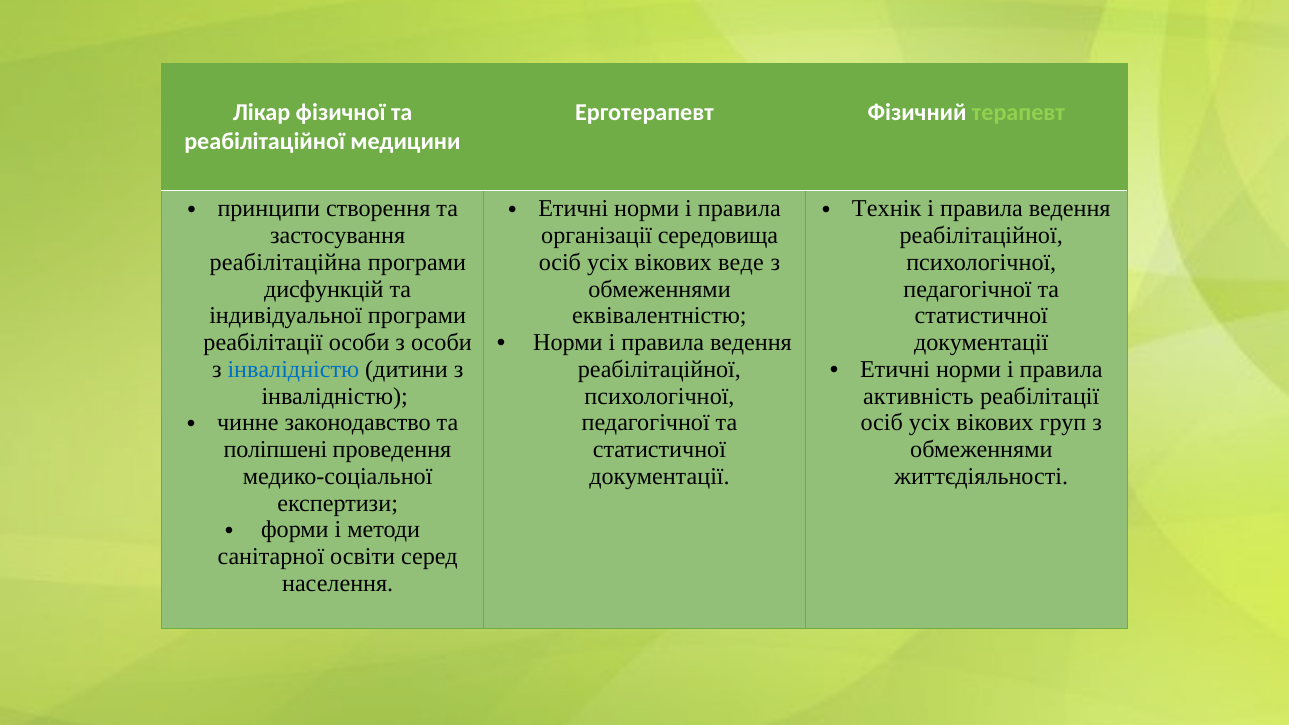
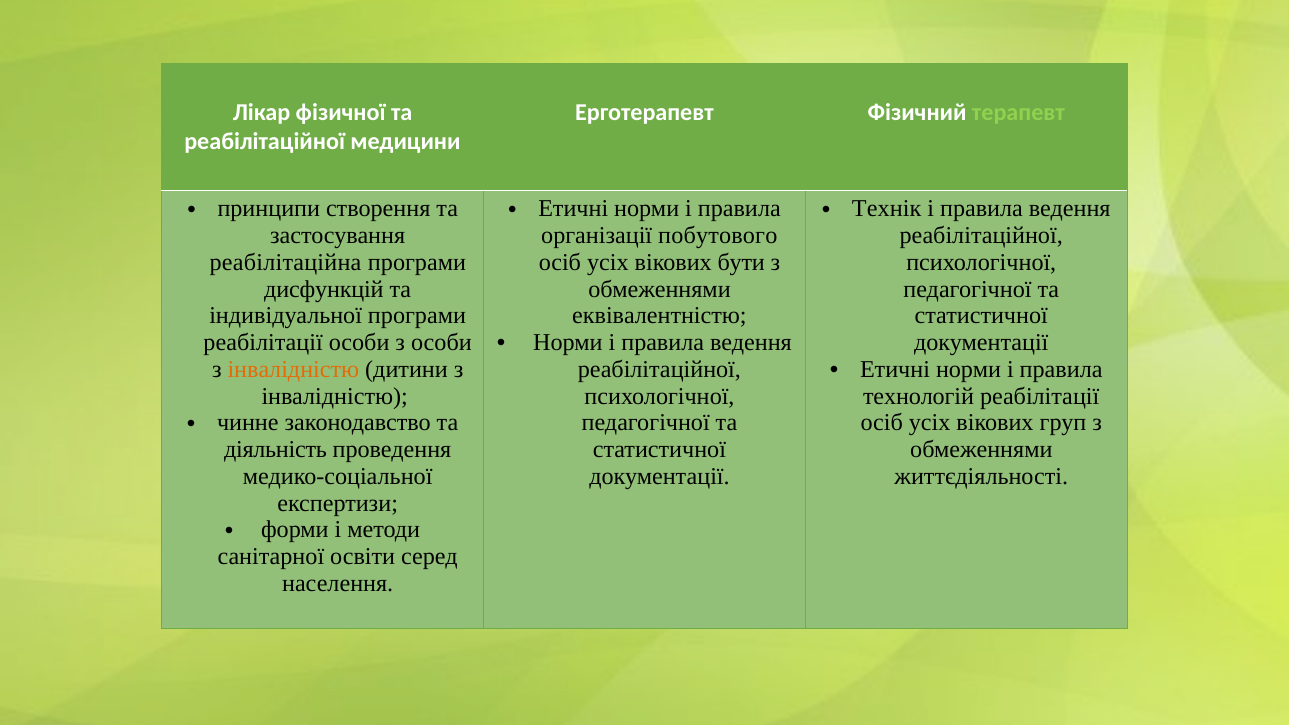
середовища: середовища -> побутового (718, 236)
веде: веде -> бути (741, 262)
інвалідністю colour: blue -> orange (293, 370)
активність: активність -> технологій (919, 396)
поліпшені: поліпшені -> діяльність (275, 450)
